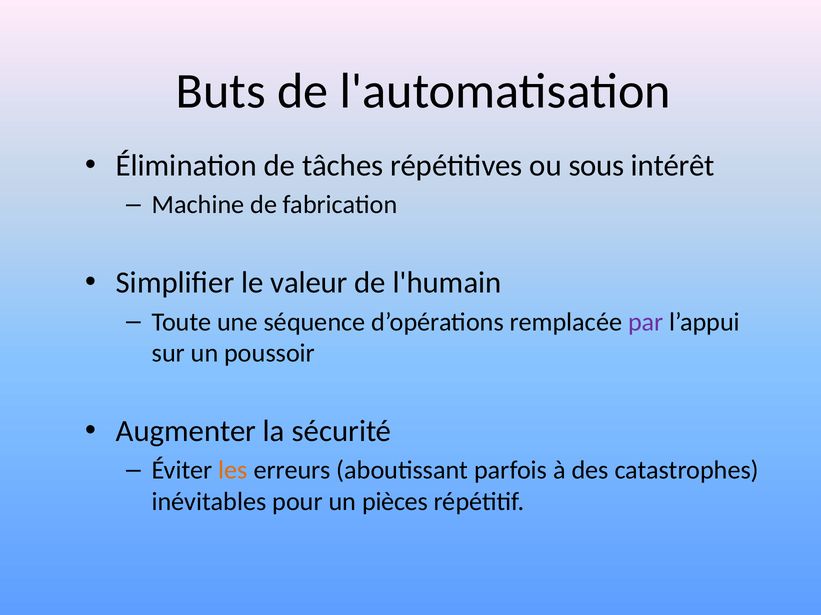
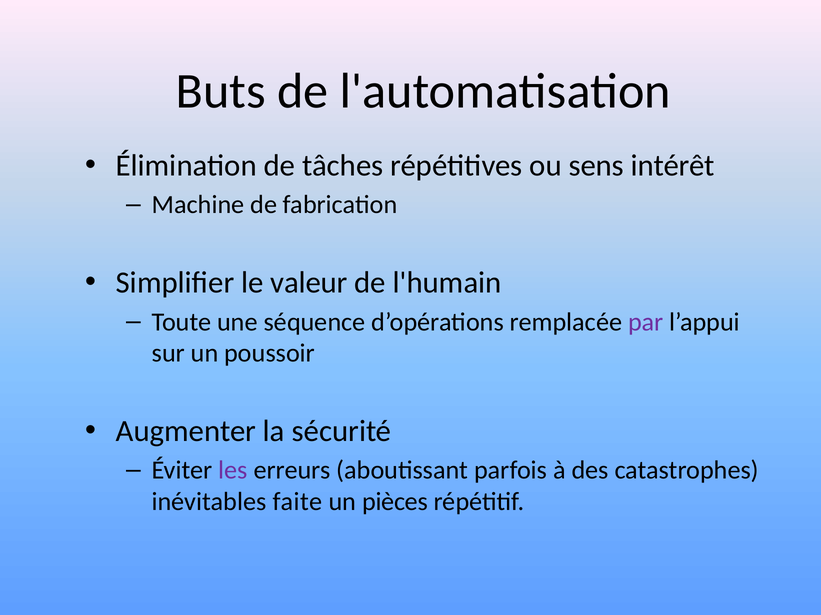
sous: sous -> sens (596, 166)
les colour: orange -> purple (233, 471)
pour: pour -> faite (297, 502)
